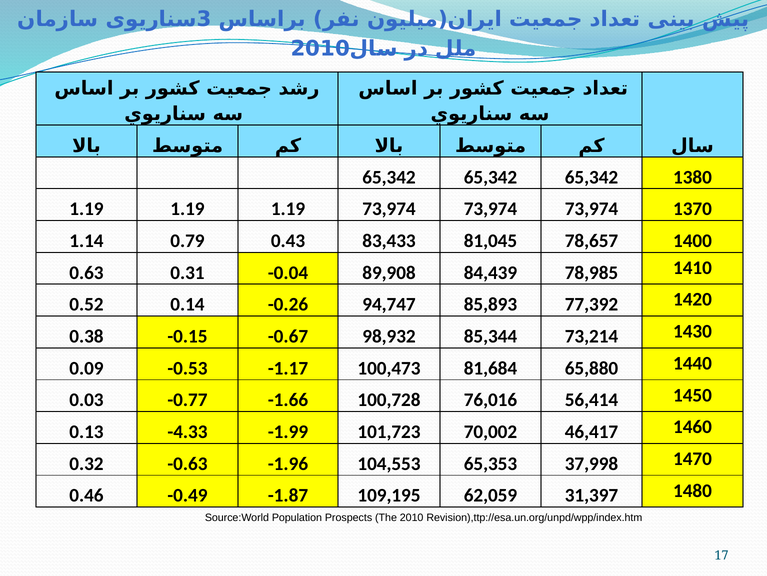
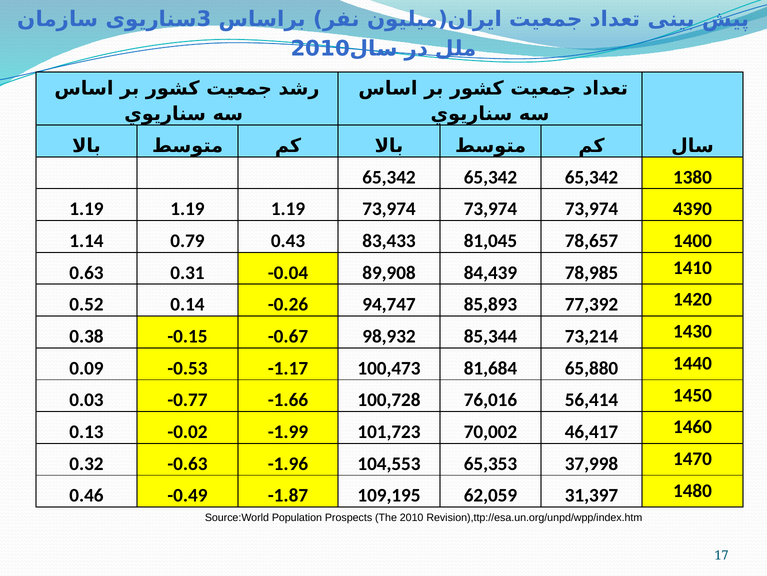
1370: 1370 -> 4390 (692, 209)
-4.33: -4.33 -> -0.02 (187, 431)
